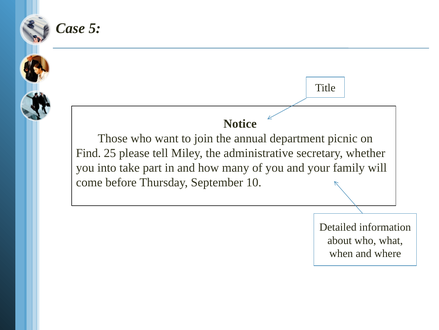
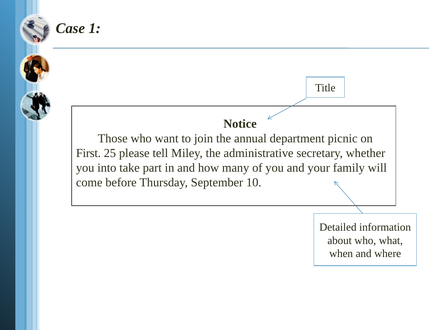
5: 5 -> 1 (95, 28)
Find: Find -> First (88, 153)
